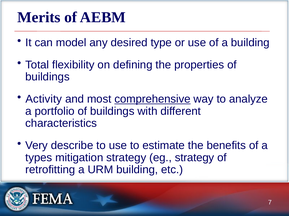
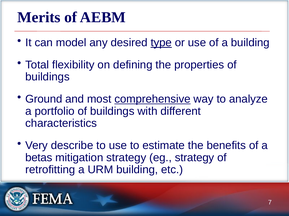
type underline: none -> present (161, 43)
Activity: Activity -> Ground (44, 99)
types: types -> betas (39, 158)
